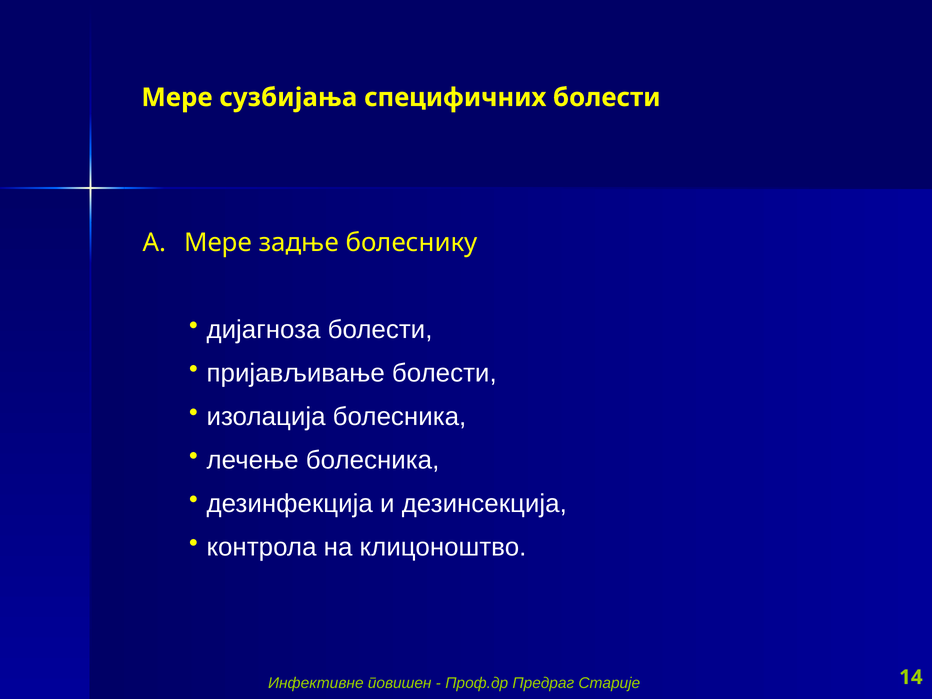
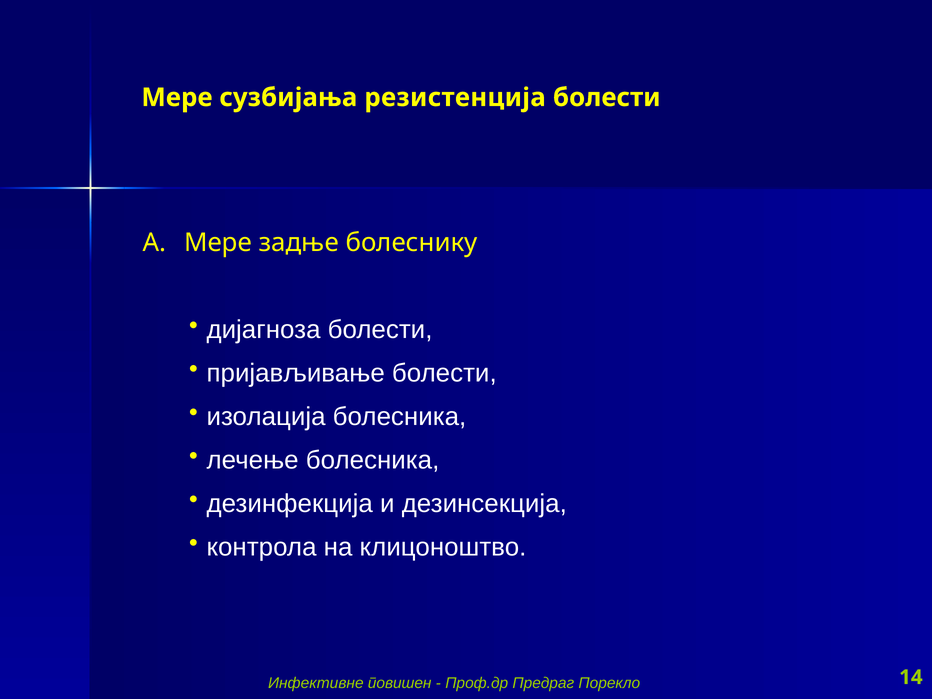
специфичних: специфичних -> резистенција (455, 98)
Старије: Старије -> Порекло (609, 683)
